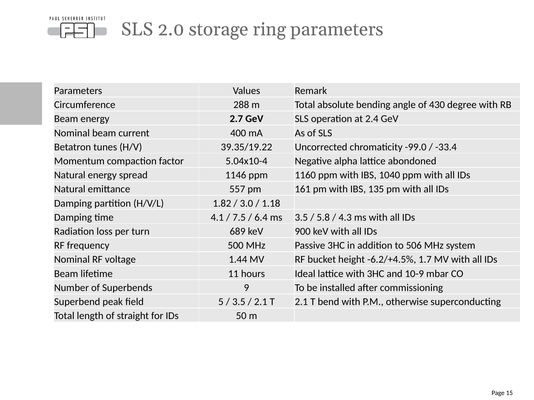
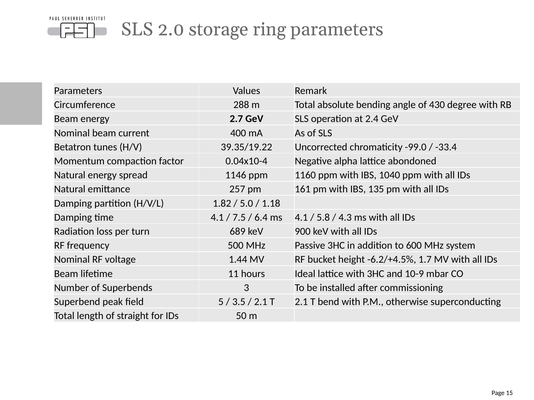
5.04x10-4: 5.04x10-4 -> 0.04x10-4 (247, 161)
557: 557 -> 257 (237, 189)
3.0: 3.0 -> 5.0 (246, 204)
ms 3.5: 3.5 -> 4.1 (301, 218)
506: 506 -> 600 (414, 246)
9: 9 -> 3 (247, 288)
